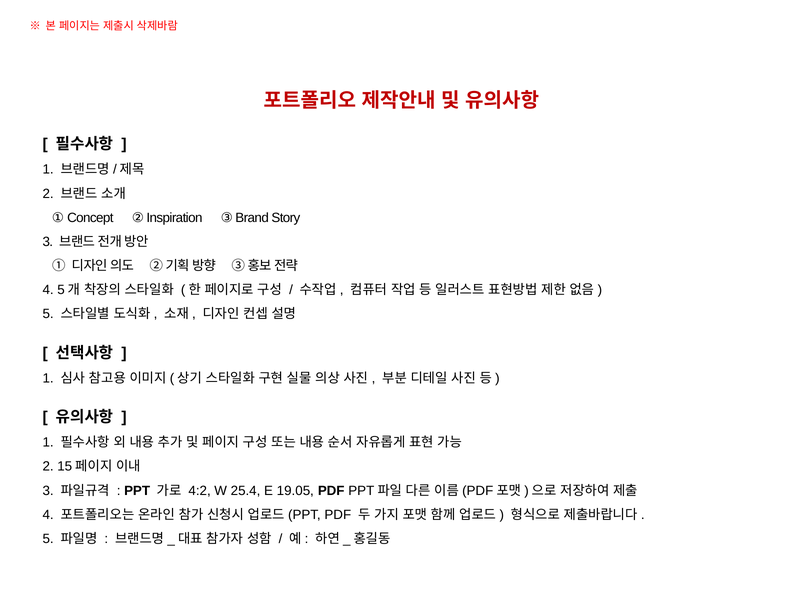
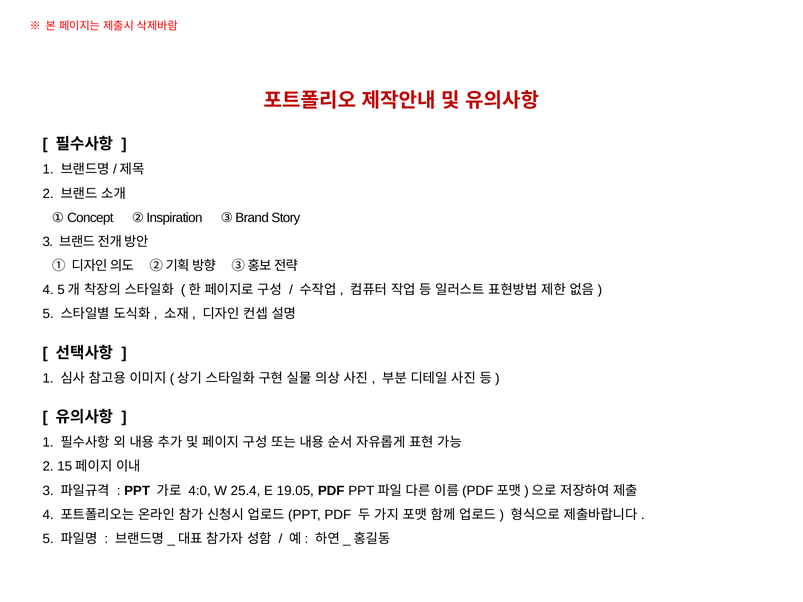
4:2: 4:2 -> 4:0 (200, 491)
